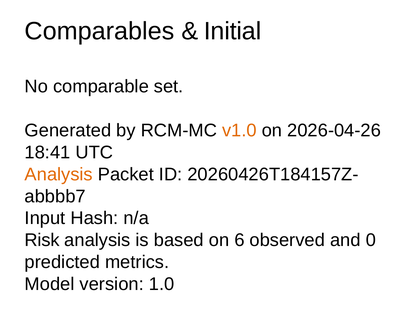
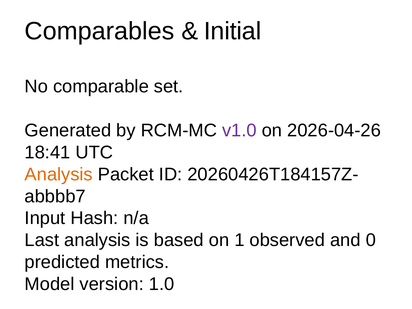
v1.0 colour: orange -> purple (239, 130)
Risk: Risk -> Last (42, 240)
6: 6 -> 1 (239, 240)
